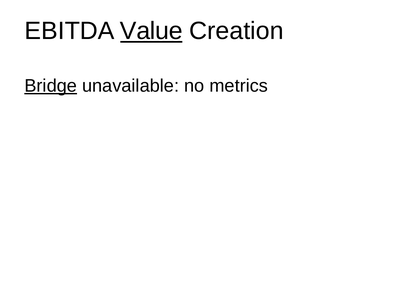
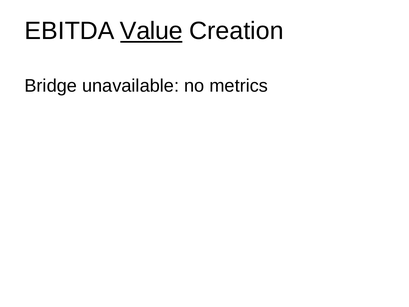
Bridge underline: present -> none (51, 86)
